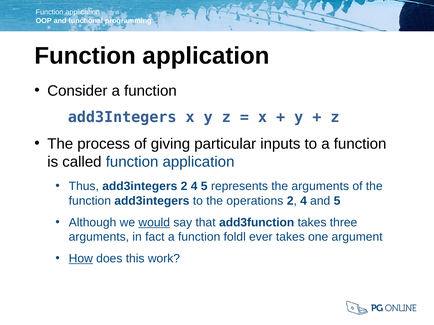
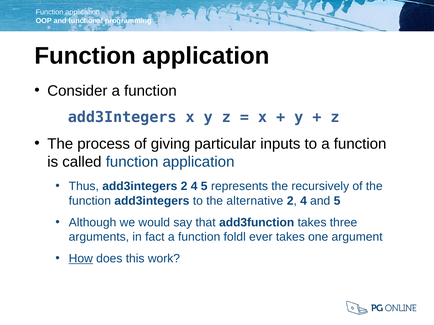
the arguments: arguments -> recursively (320, 187)
operations: operations -> alternative (255, 201)
would underline: present -> none (154, 223)
